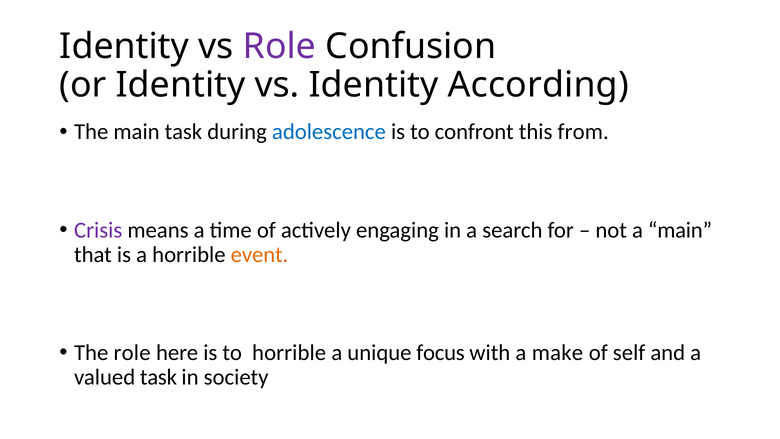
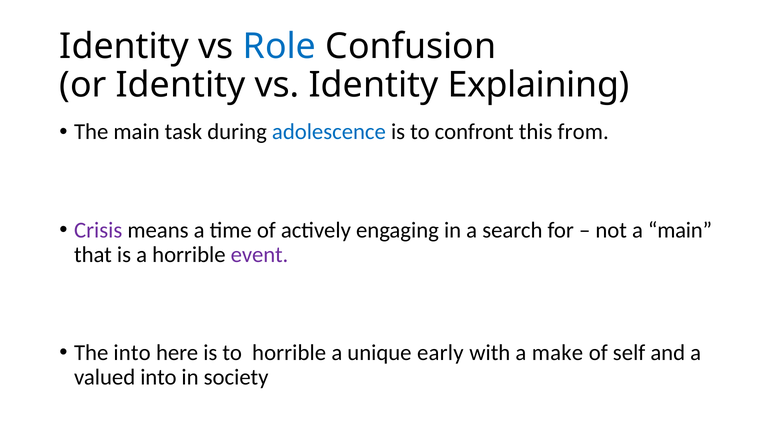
Role colour: purple -> blue (279, 46)
According: According -> Explaining (539, 85)
event colour: orange -> purple (260, 255)
The role: role -> into (132, 353)
focus: focus -> early (440, 353)
valued task: task -> into (158, 377)
